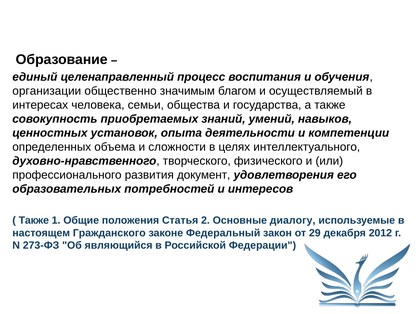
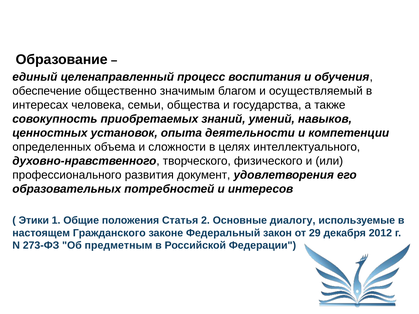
организации: организации -> обеспечение (47, 91)
Также: Также -> Этики (34, 221)
являющийся: являющийся -> предметным (119, 246)
